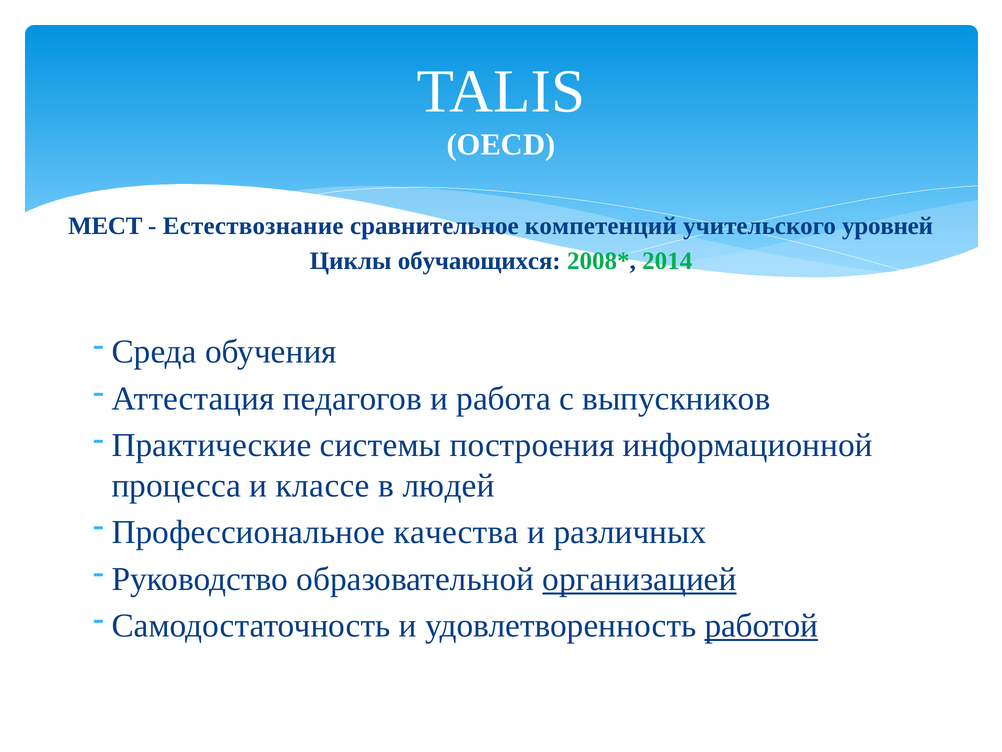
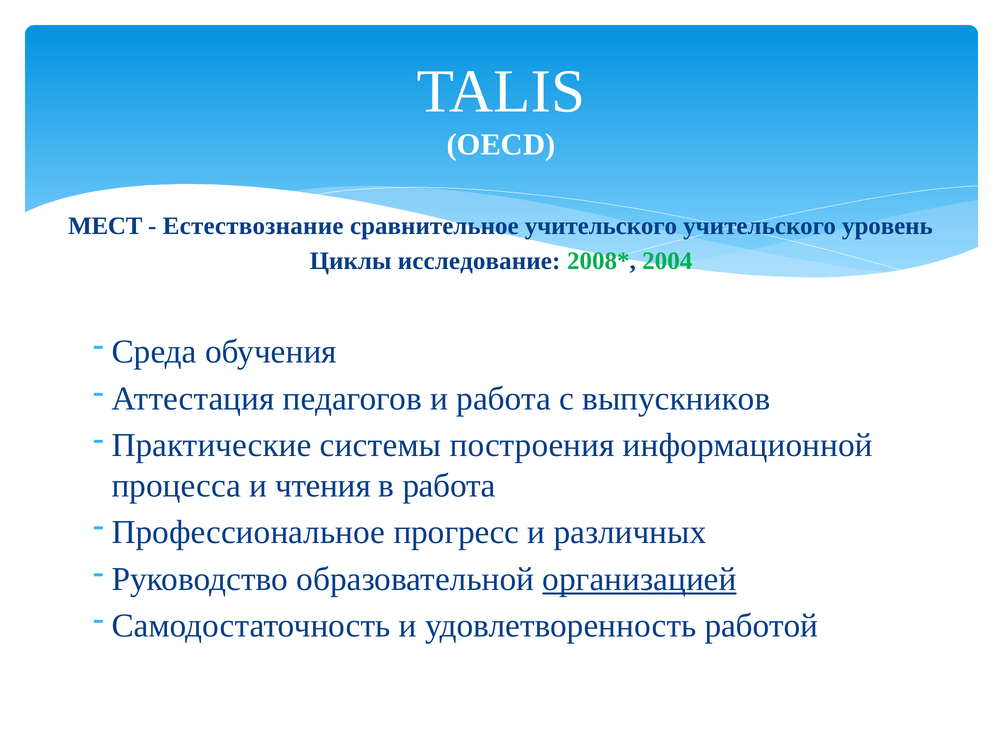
сравнительное компетенций: компетенций -> учительского (601, 226)
уровней: уровней -> уровень (887, 226)
обучающихся: обучающихся -> исследование (479, 261)
2014: 2014 -> 2004 (667, 261)
классе: классе -> чтения (323, 485)
в людей: людей -> работа (449, 485)
качества: качества -> прогресс (456, 532)
работой underline: present -> none (761, 625)
